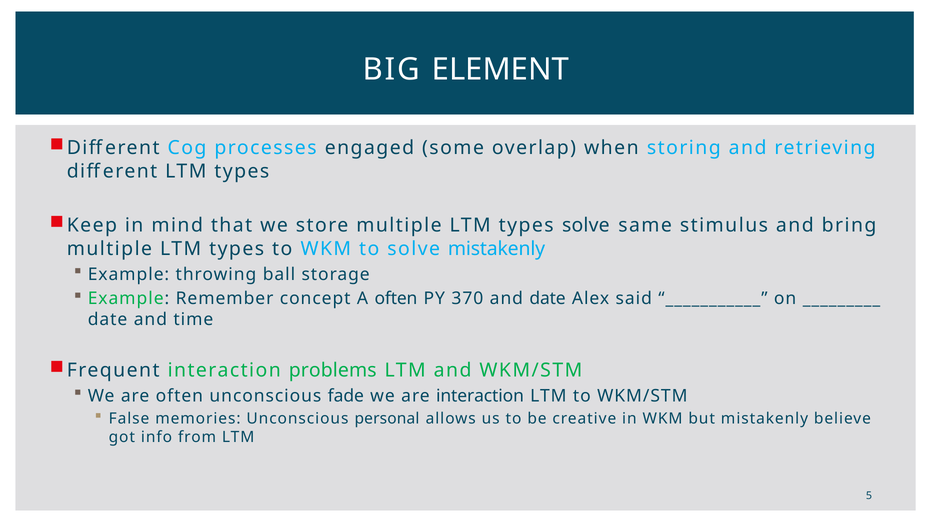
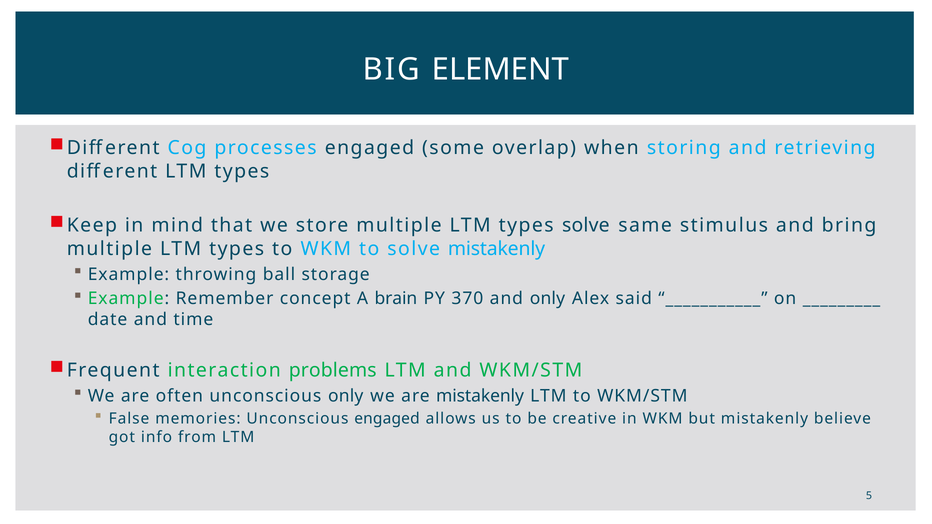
A often: often -> brain (396, 299)
and date: date -> only (547, 299)
unconscious fade: fade -> only (346, 396)
are interaction: interaction -> mistakenly (480, 396)
Unconscious personal: personal -> engaged (387, 419)
